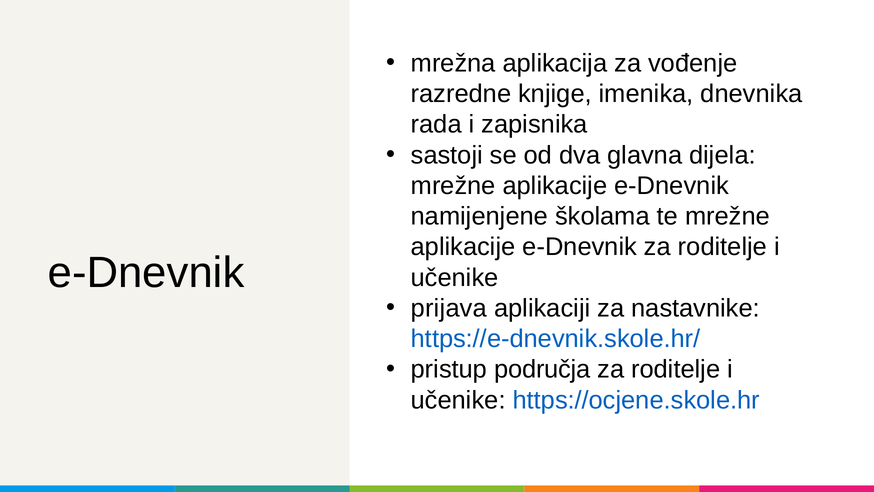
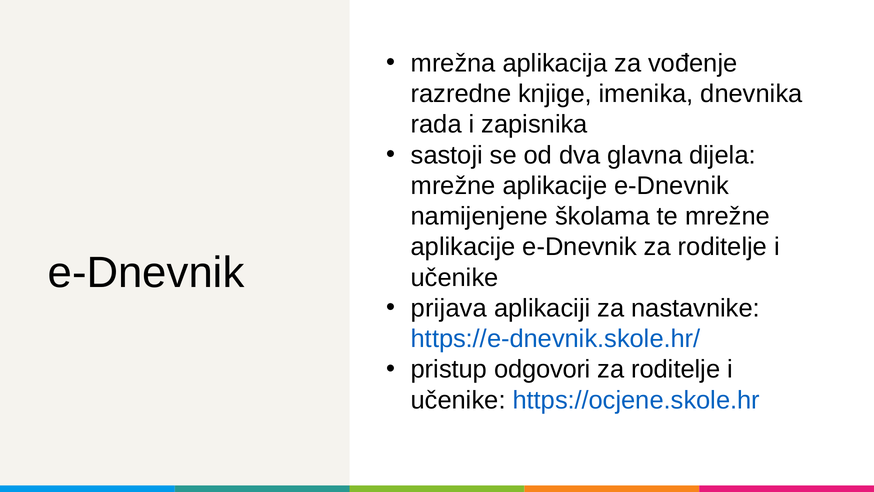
područja: područja -> odgovori (542, 369)
